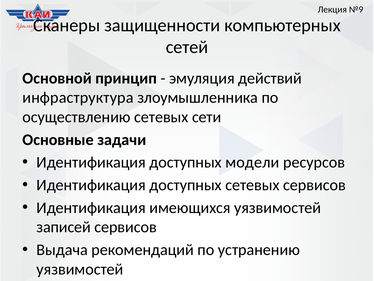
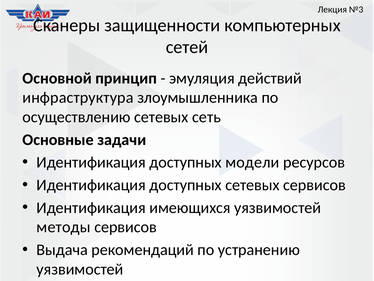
№9: №9 -> №3 (356, 10)
сети: сети -> сеть (207, 117)
записей: записей -> методы (63, 227)
